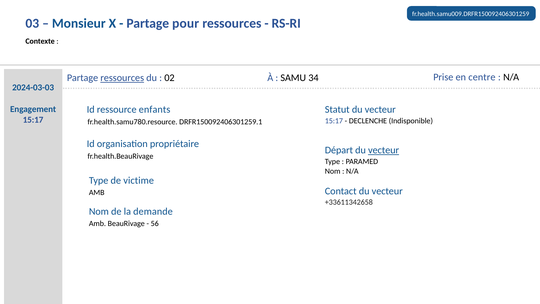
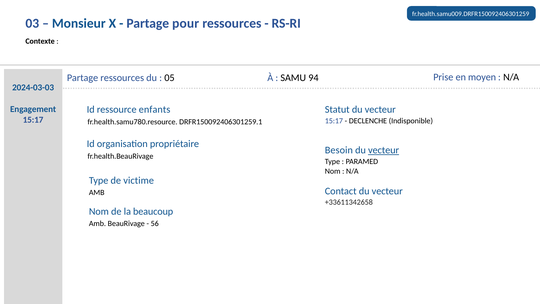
ressources underline: present -> none (122, 78)
02: 02 -> 05 (169, 78)
34: 34 -> 94 (313, 78)
centre: centre -> moyen (482, 77)
Départ: Départ -> Besoin (339, 150)
demande: demande -> beaucoup (153, 211)
